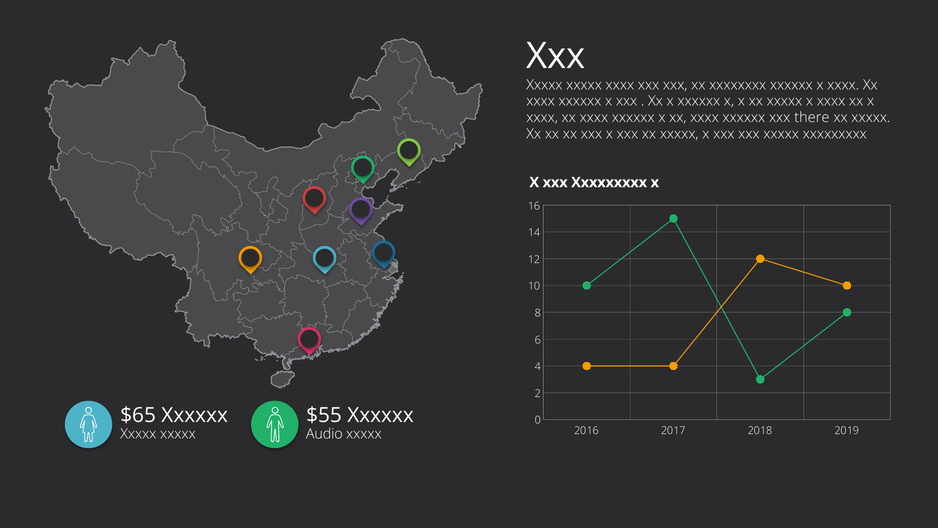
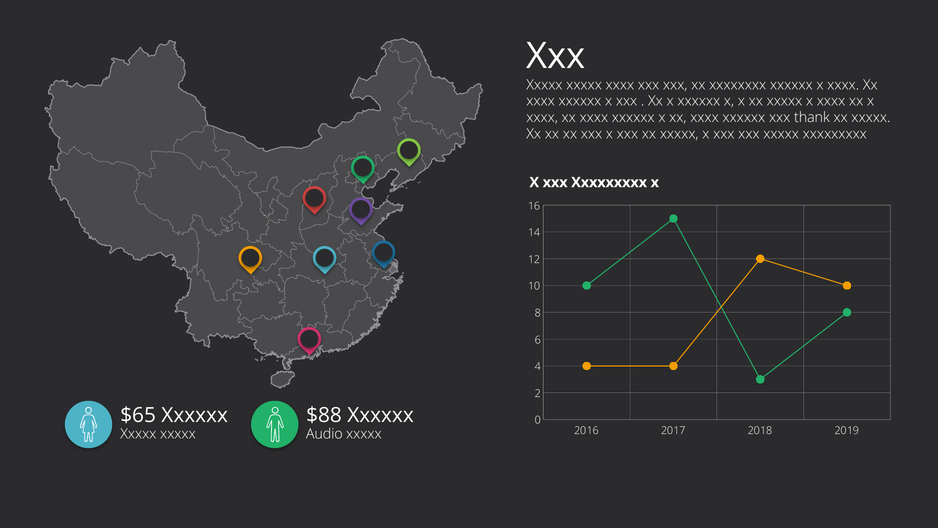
there: there -> thank (812, 117)
$55: $55 -> $88 (324, 415)
